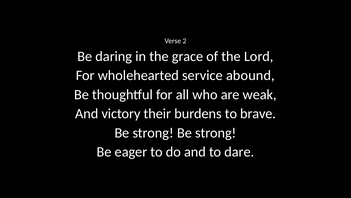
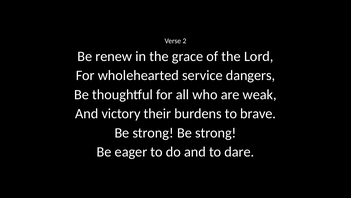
daring: daring -> renew (114, 56)
abound: abound -> dangers (250, 75)
